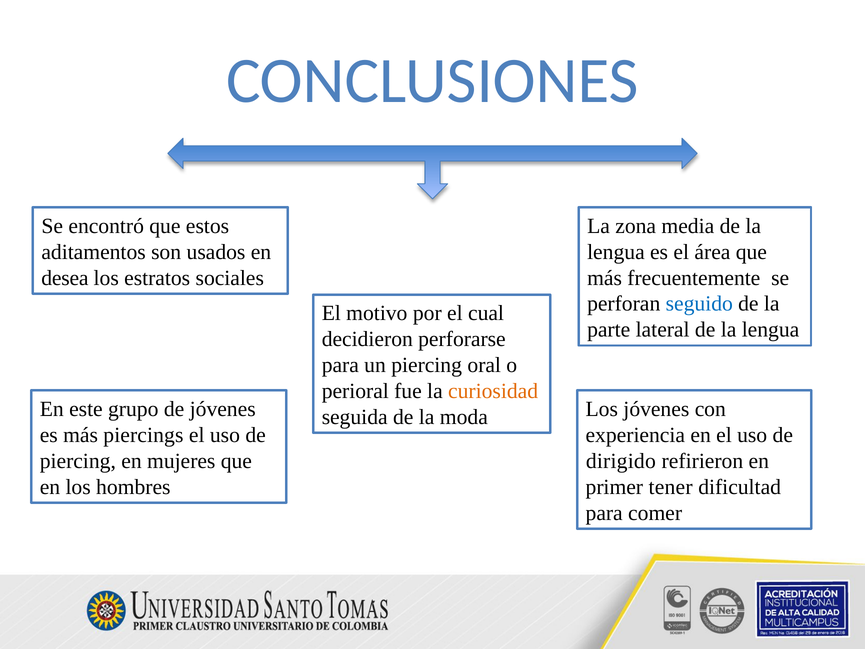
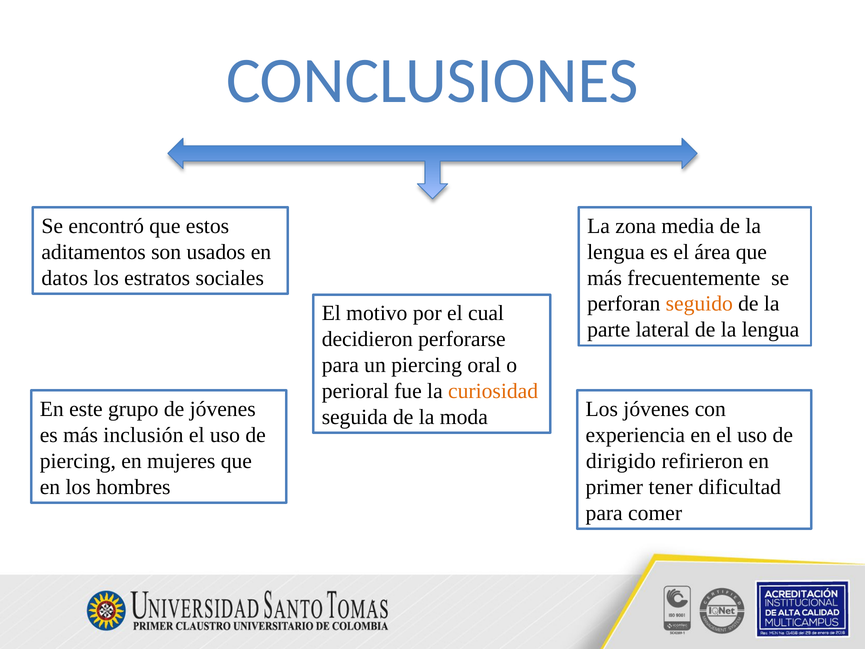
desea: desea -> datos (65, 278)
seguido colour: blue -> orange (699, 304)
piercings: piercings -> inclusión (143, 435)
